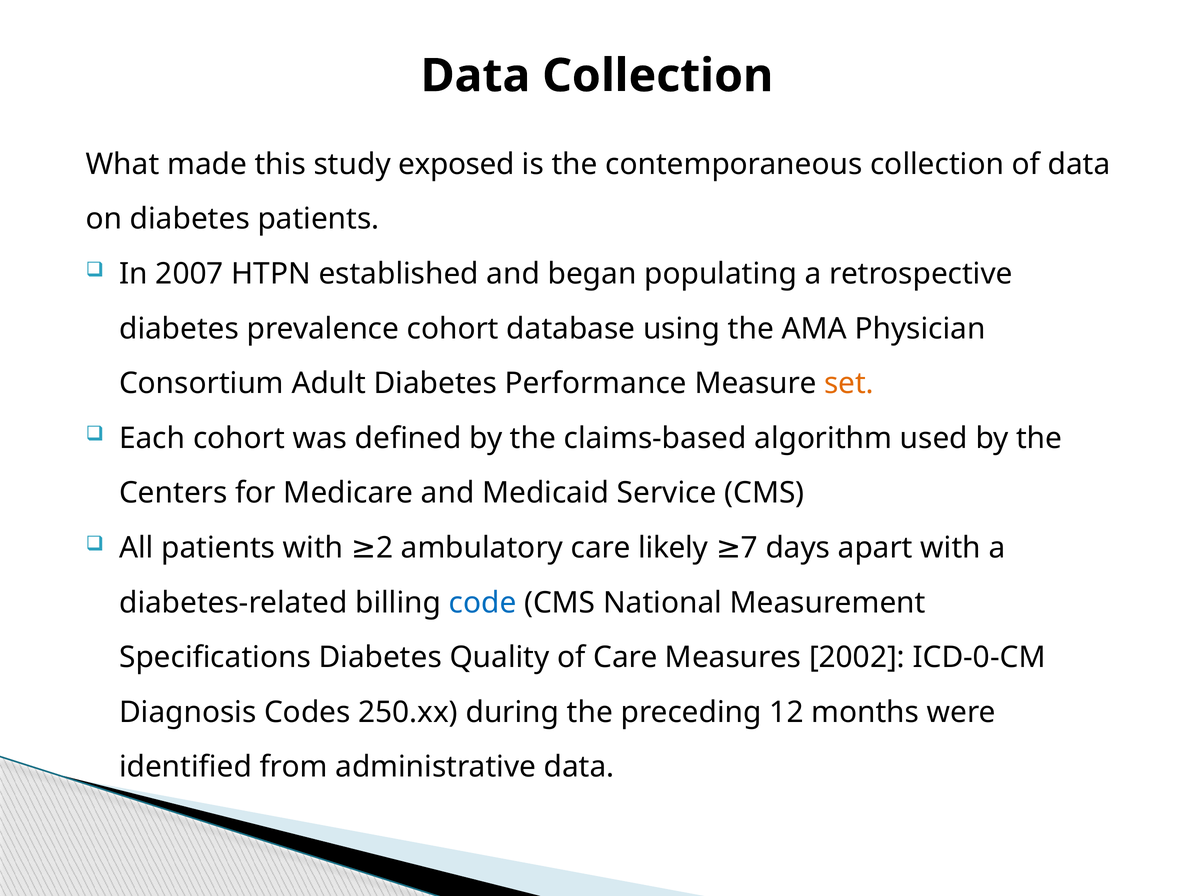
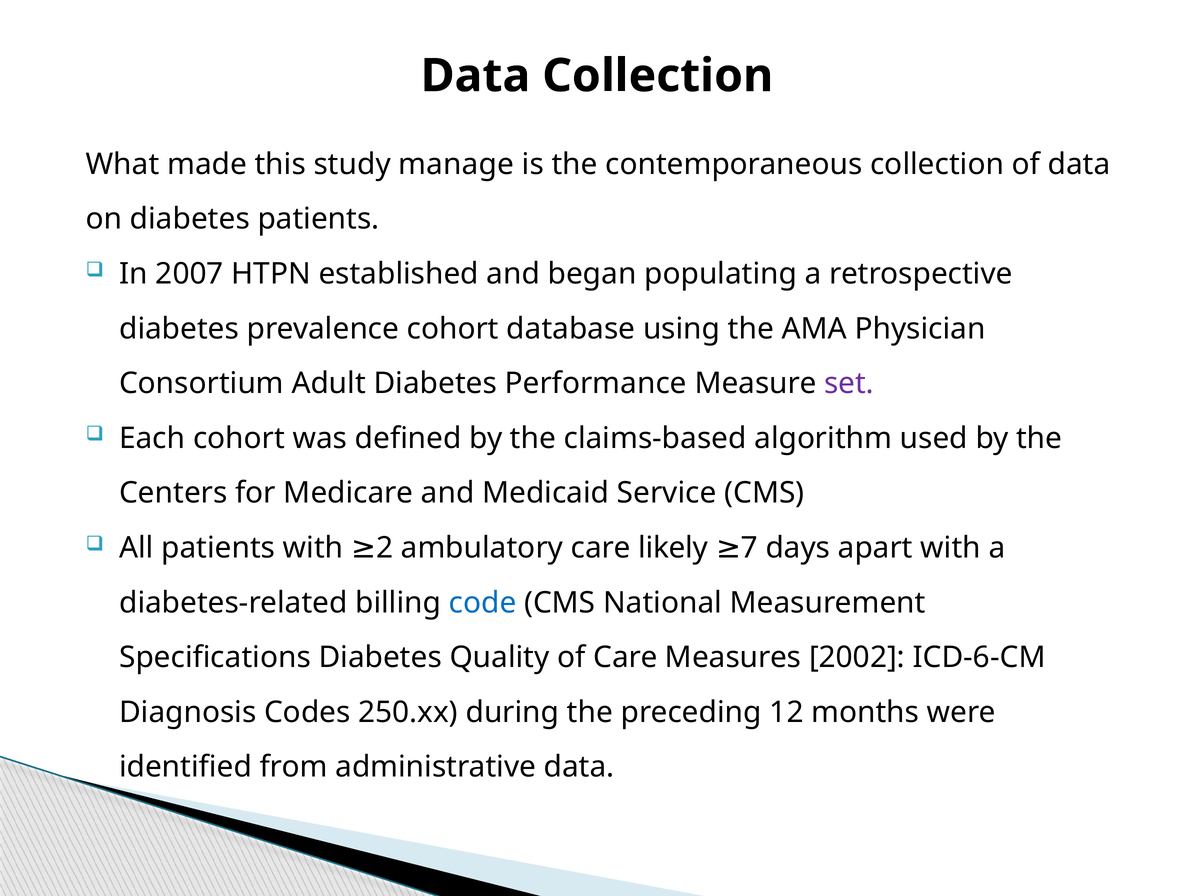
exposed: exposed -> manage (456, 164)
set colour: orange -> purple (849, 383)
ICD-0-CM: ICD-0-CM -> ICD-6-CM (979, 657)
